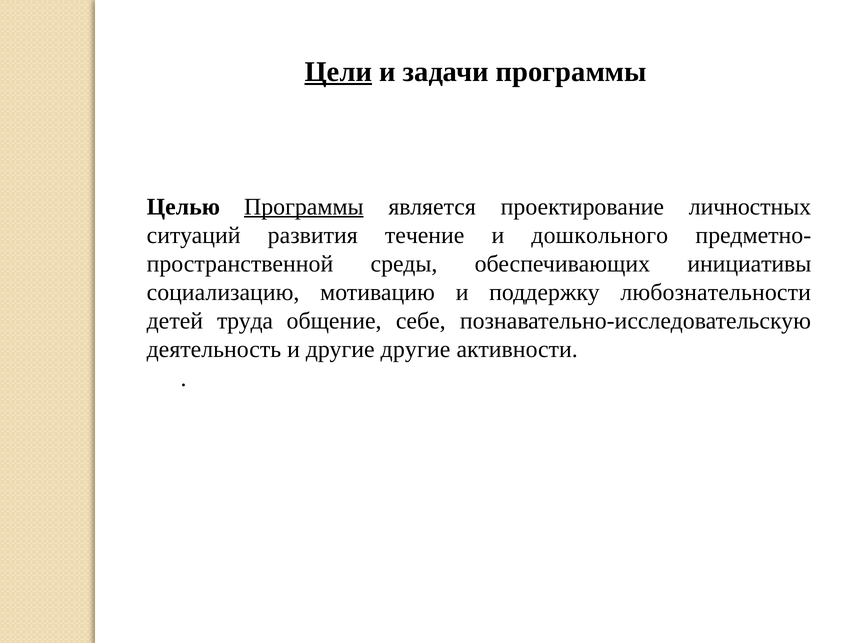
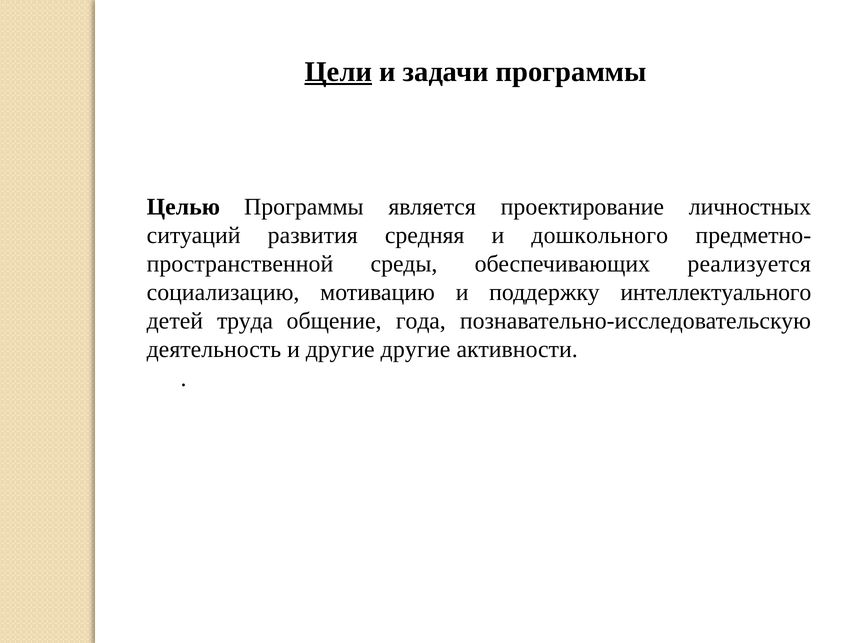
Программы underline: present -> none (304, 207)
течение: течение -> средняя (425, 235)
инициативы: инициативы -> реализуется (749, 264)
любознательности: любознательности -> интеллектуального (716, 292)
себе: себе -> года (421, 321)
